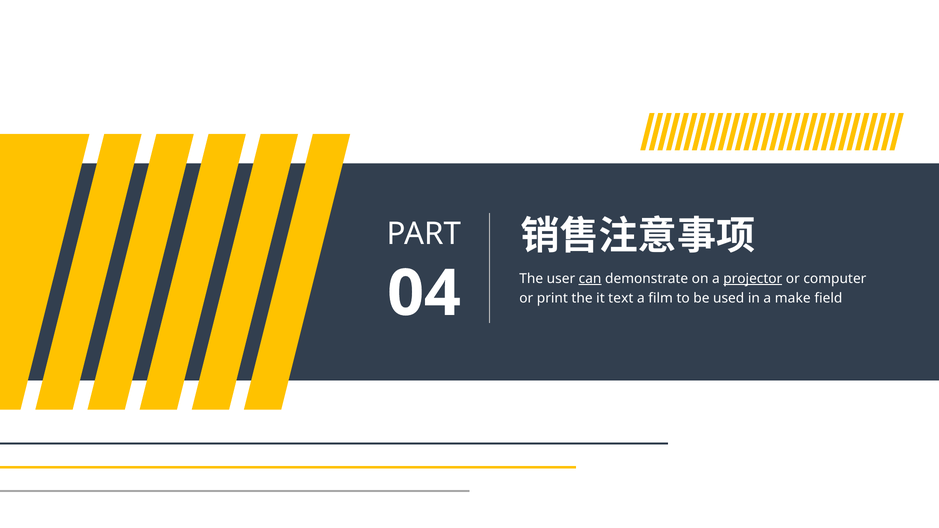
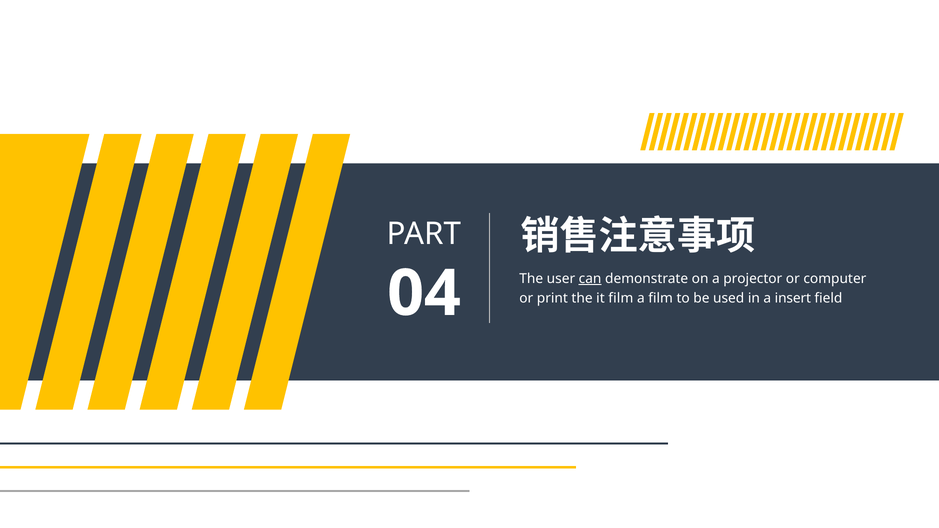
projector underline: present -> none (753, 279)
it text: text -> film (621, 298)
make: make -> insert (793, 298)
